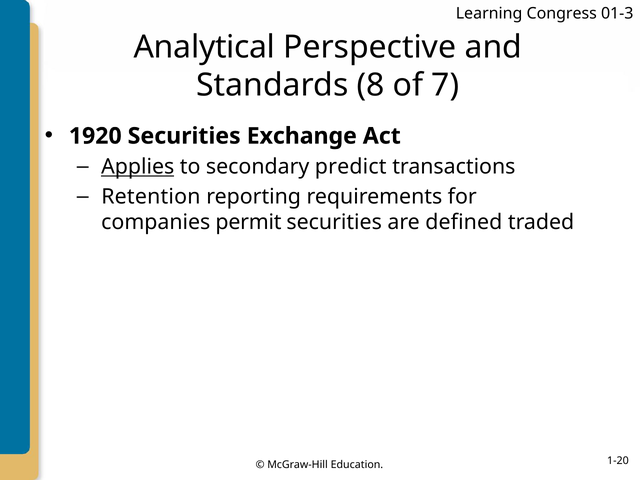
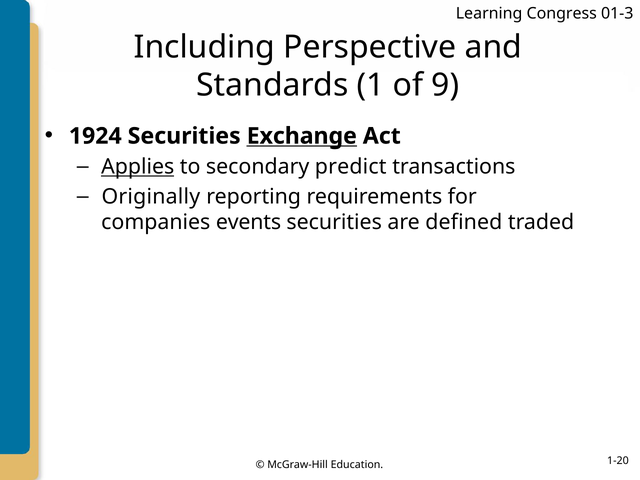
Analytical: Analytical -> Including (204, 47)
8: 8 -> 1 (371, 85)
7: 7 -> 9 (445, 85)
1920: 1920 -> 1924 (95, 136)
Exchange underline: none -> present (302, 136)
Retention: Retention -> Originally (151, 197)
permit: permit -> events (248, 222)
